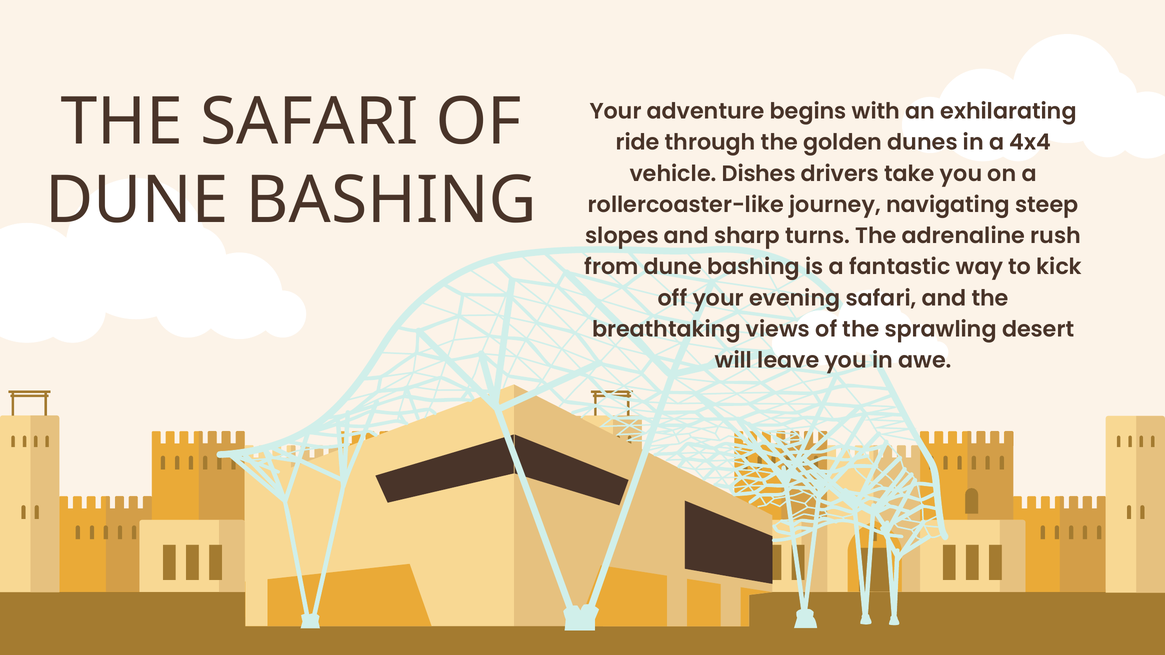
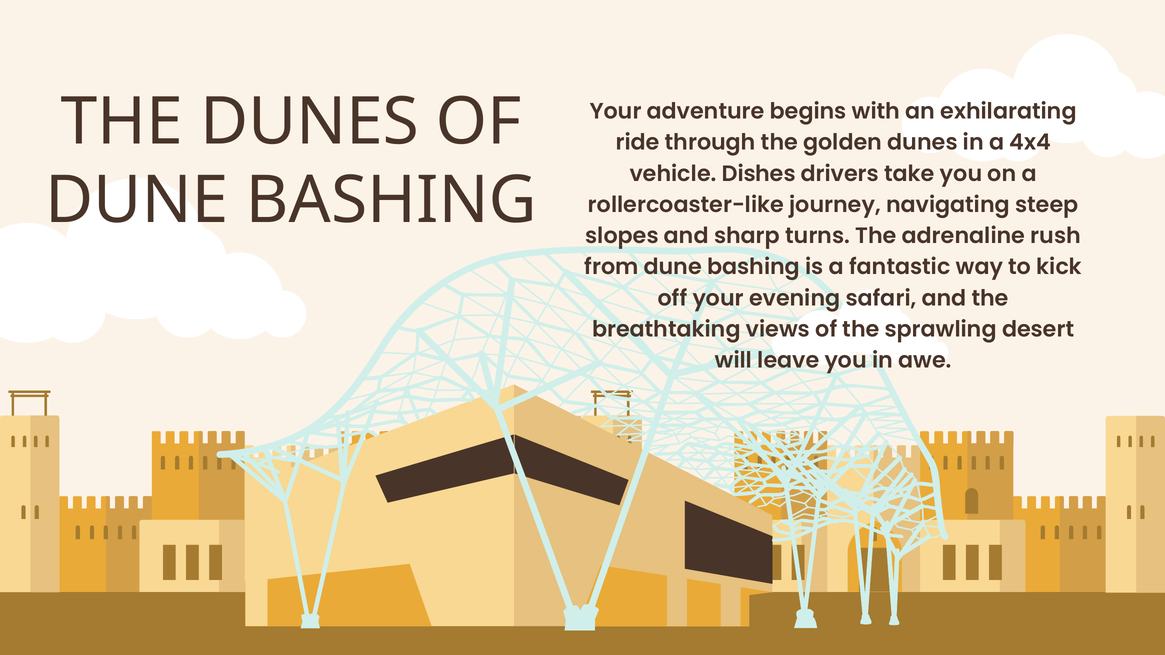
THE SAFARI: SAFARI -> DUNES (309, 122)
